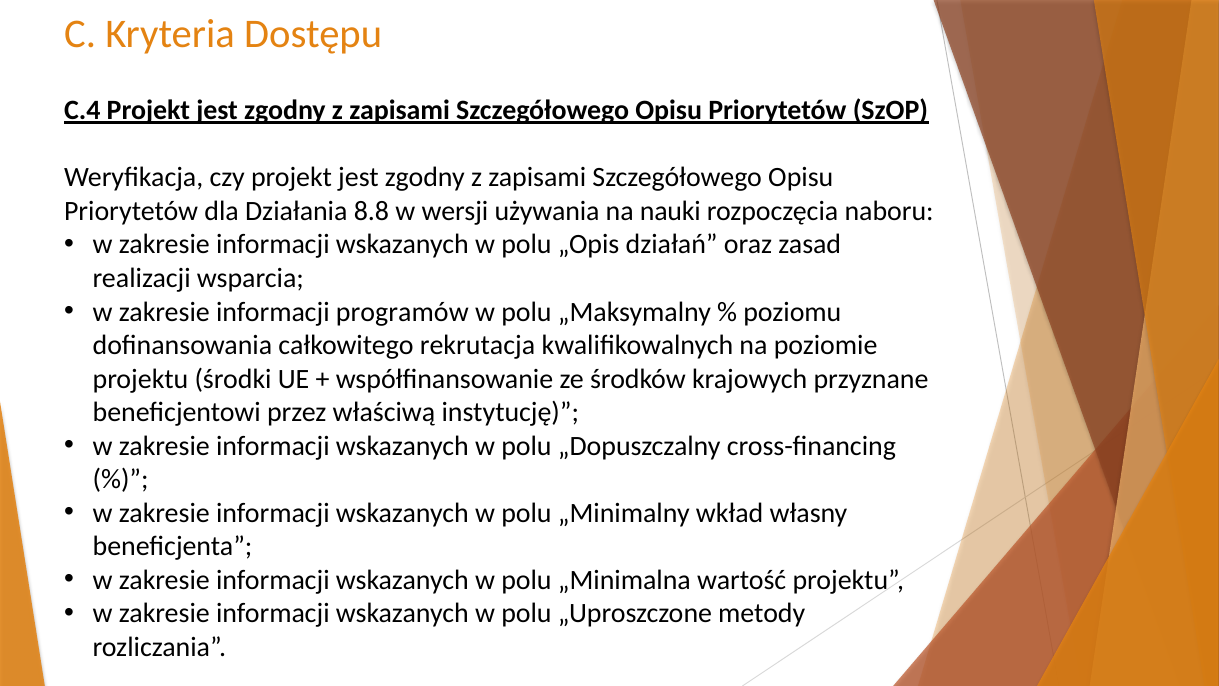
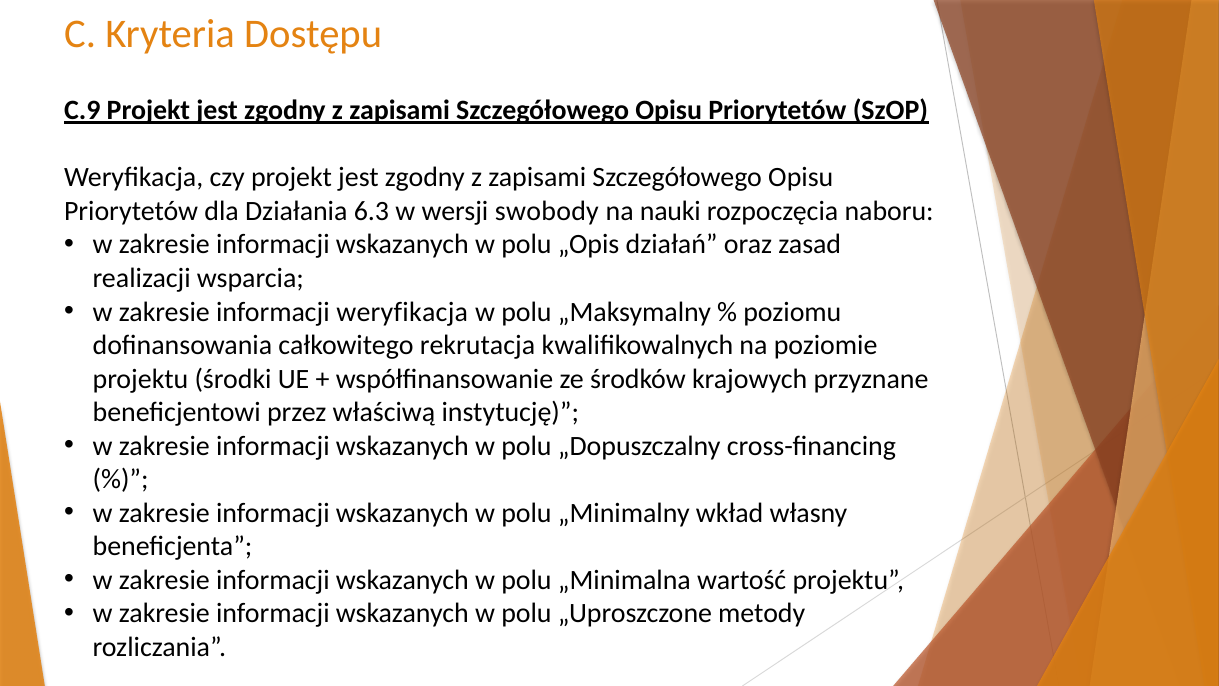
C.4: C.4 -> C.9 (82, 111)
8.8: 8.8 -> 6.3 (371, 211)
używania: używania -> swobody (547, 211)
informacji programów: programów -> weryfikacja (402, 312)
